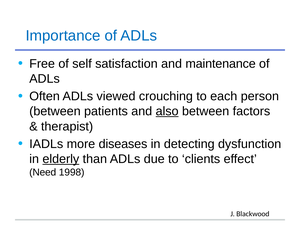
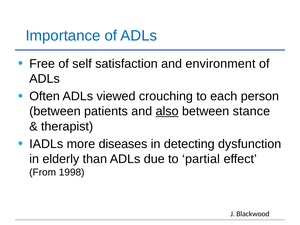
maintenance: maintenance -> environment (220, 64)
factors: factors -> stance (251, 111)
elderly underline: present -> none (61, 159)
clients: clients -> partial (201, 159)
Need: Need -> From (43, 172)
